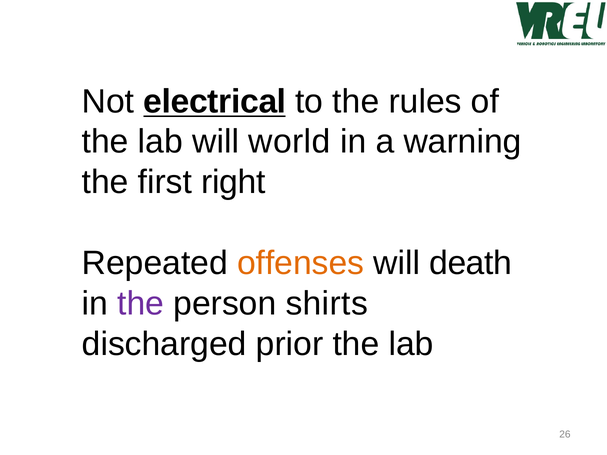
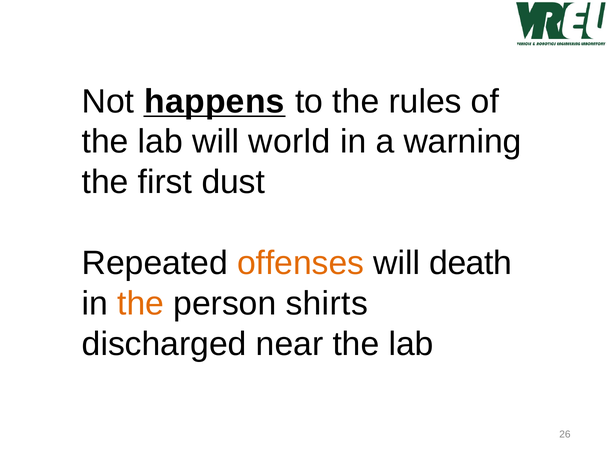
electrical: electrical -> happens (214, 101)
right: right -> dust (233, 182)
the colour: purple -> orange (141, 304)
prior: prior -> near (290, 344)
